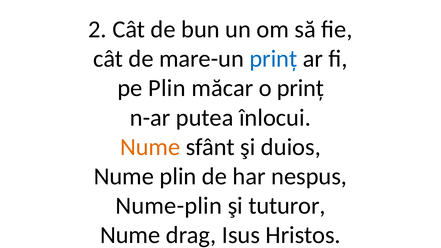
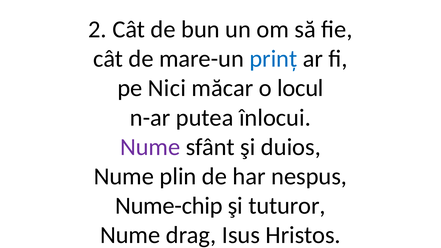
pe Plin: Plin -> Nici (167, 88)
o prinț: prinț -> locul (300, 88)
Nume colour: orange -> purple (150, 147)
Nume-plin: Nume-plin -> Nume-chip (169, 206)
